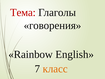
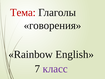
класс colour: orange -> purple (55, 69)
